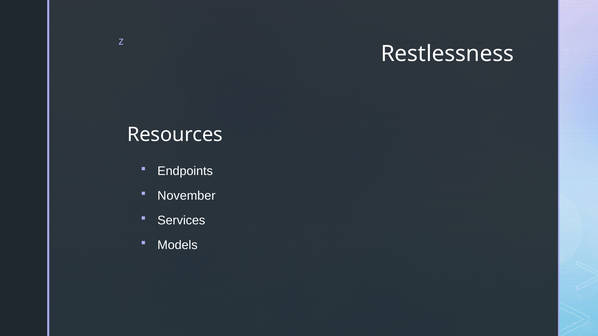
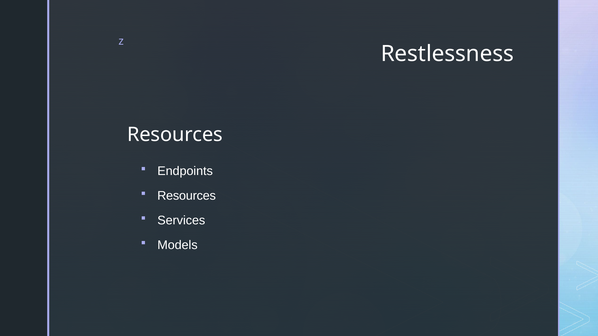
November: November -> Resources (187, 196)
